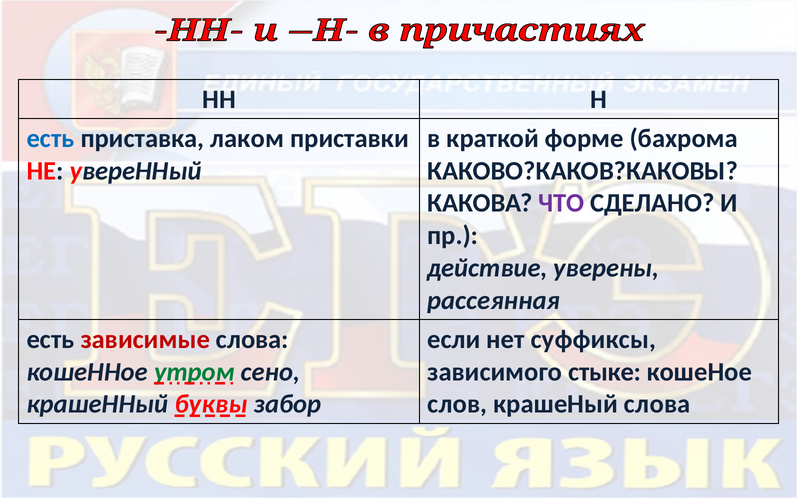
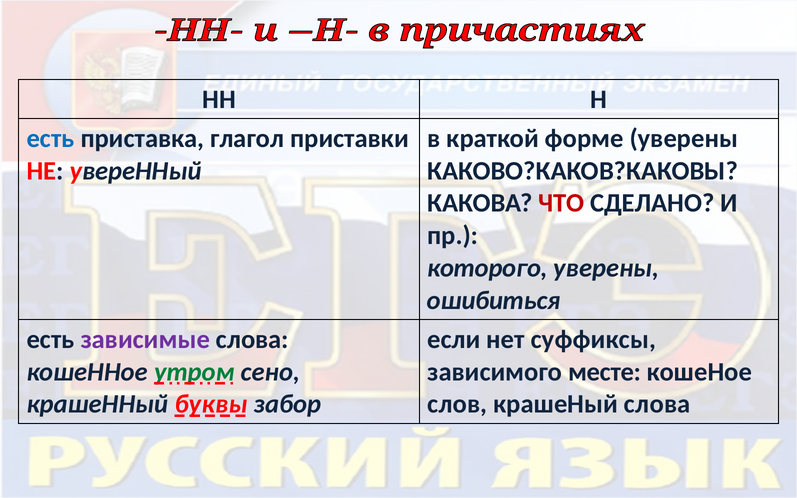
лаком: лаком -> глагол (247, 138)
форме бахрома: бахрома -> уверены (684, 138)
ЧТО colour: purple -> red (561, 203)
действие: действие -> которого (487, 268)
рассеянная: рассеянная -> ошибиться (494, 300)
зависимые colour: red -> purple (145, 339)
стыке: стыке -> месте (605, 372)
